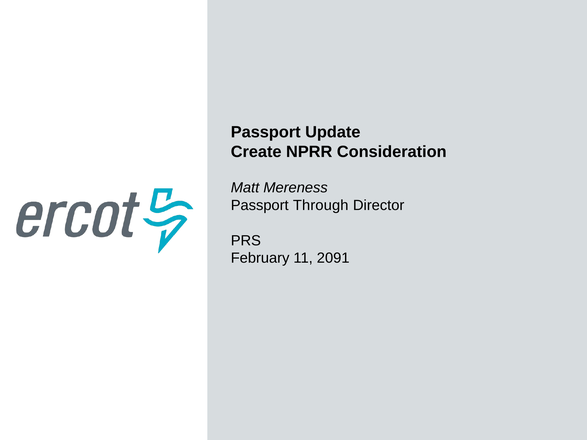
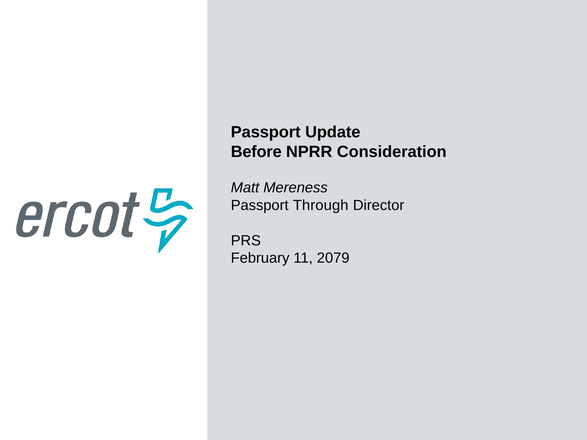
Create: Create -> Before (256, 152)
2091: 2091 -> 2079 (333, 258)
